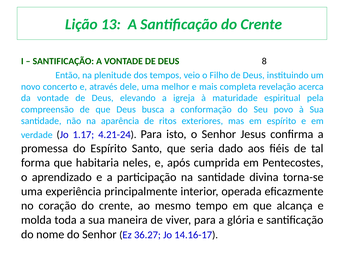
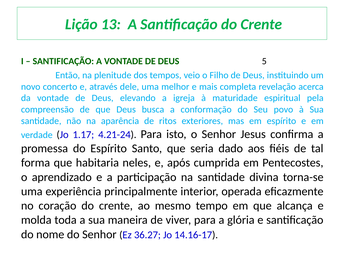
8: 8 -> 5 (264, 61)
